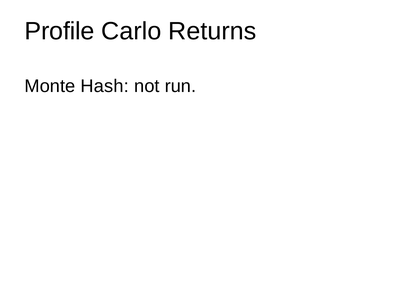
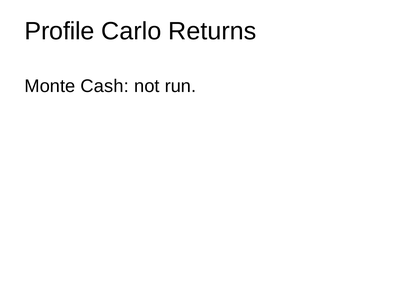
Hash: Hash -> Cash (105, 86)
